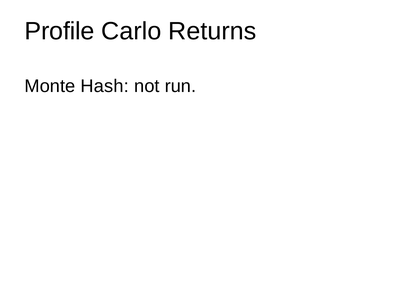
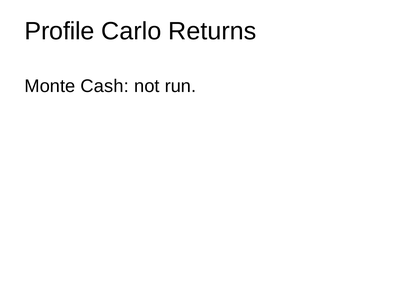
Hash: Hash -> Cash (105, 86)
